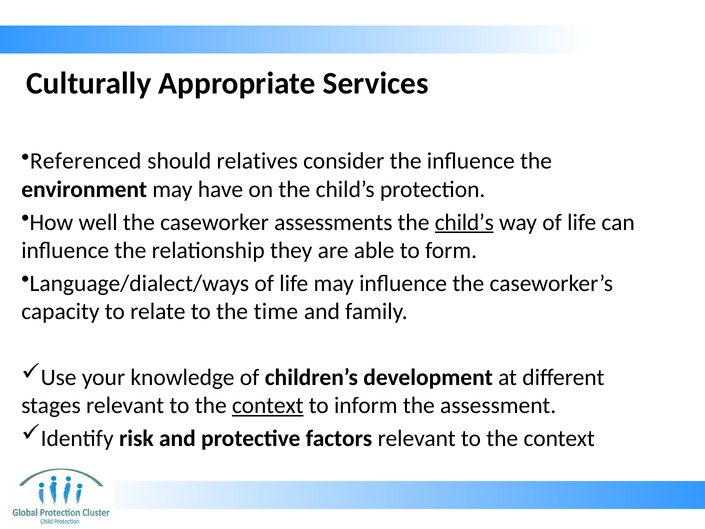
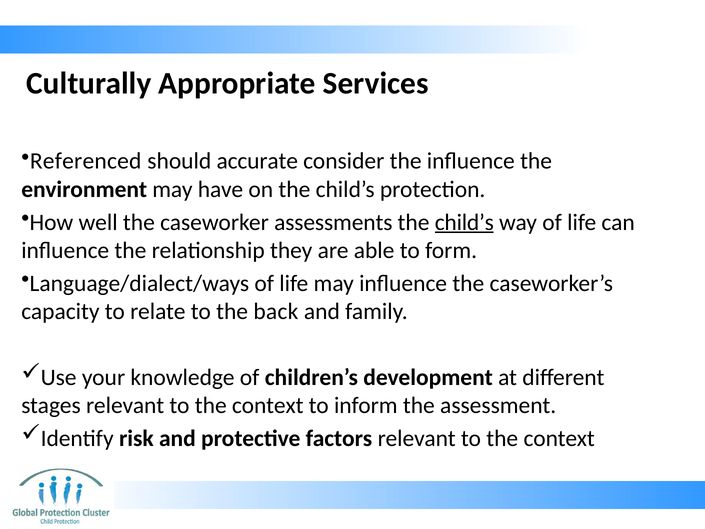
relatives: relatives -> accurate (257, 161)
time: time -> back (276, 311)
context underline: present -> none (268, 405)
